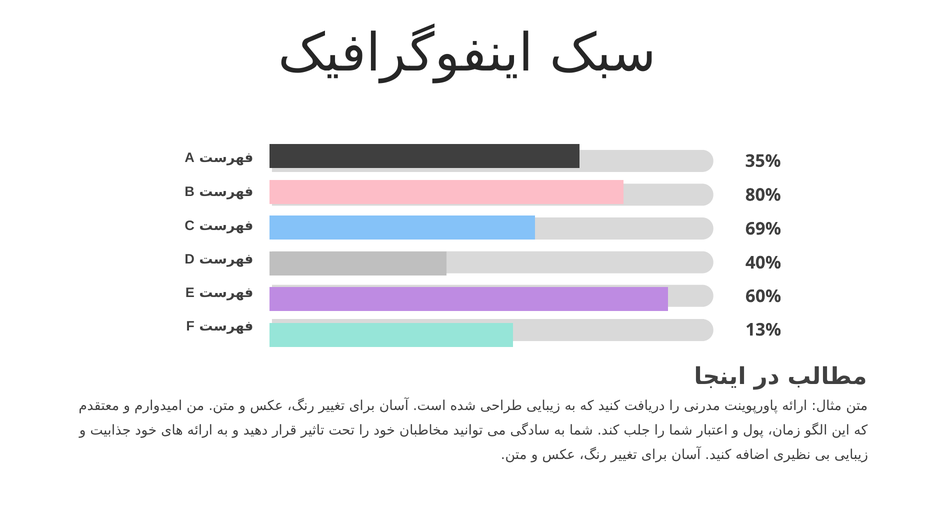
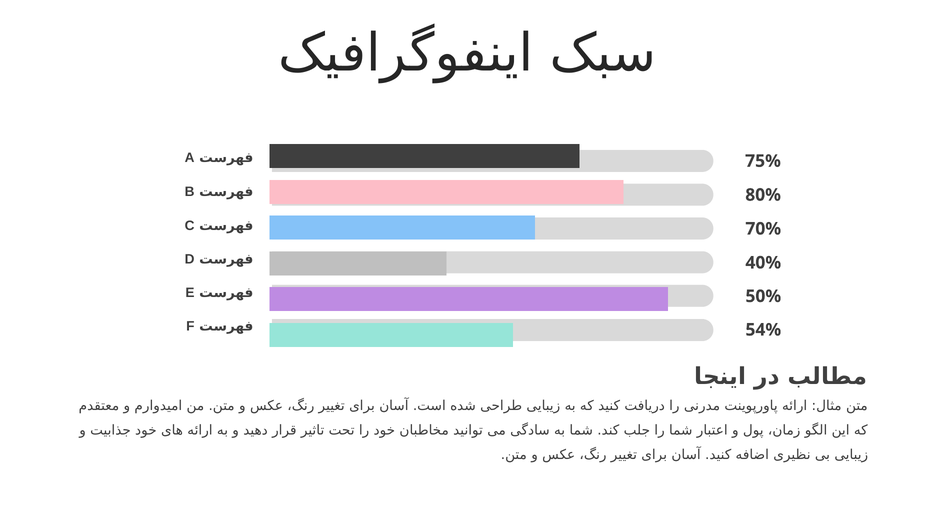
35%: 35% -> 75% (763, 161)
69%: 69% -> 70% (763, 229)
60%: 60% -> 50% (763, 296)
13%: 13% -> 54% (763, 330)
